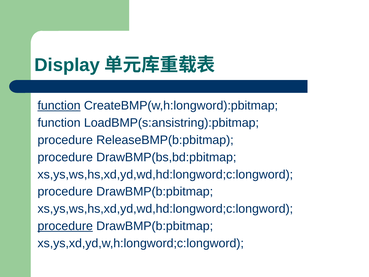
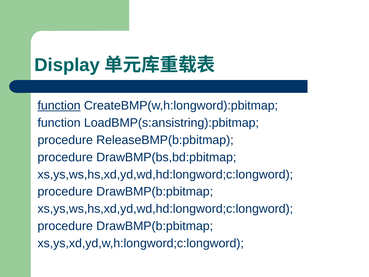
procedure underline: present -> none (65, 226)
